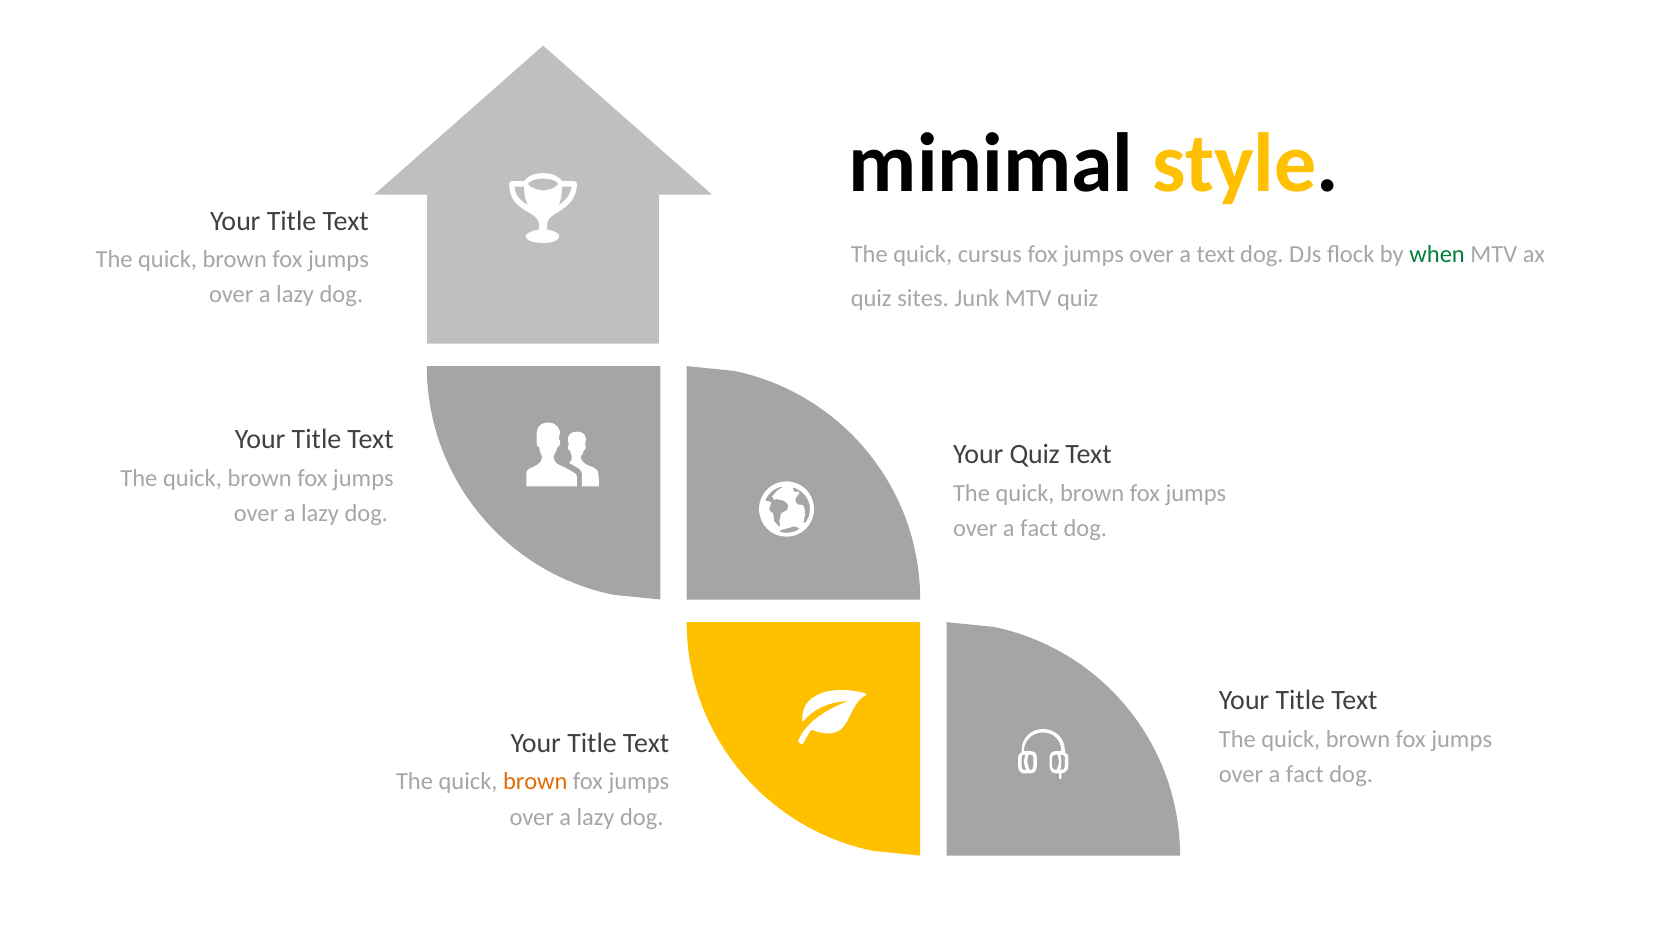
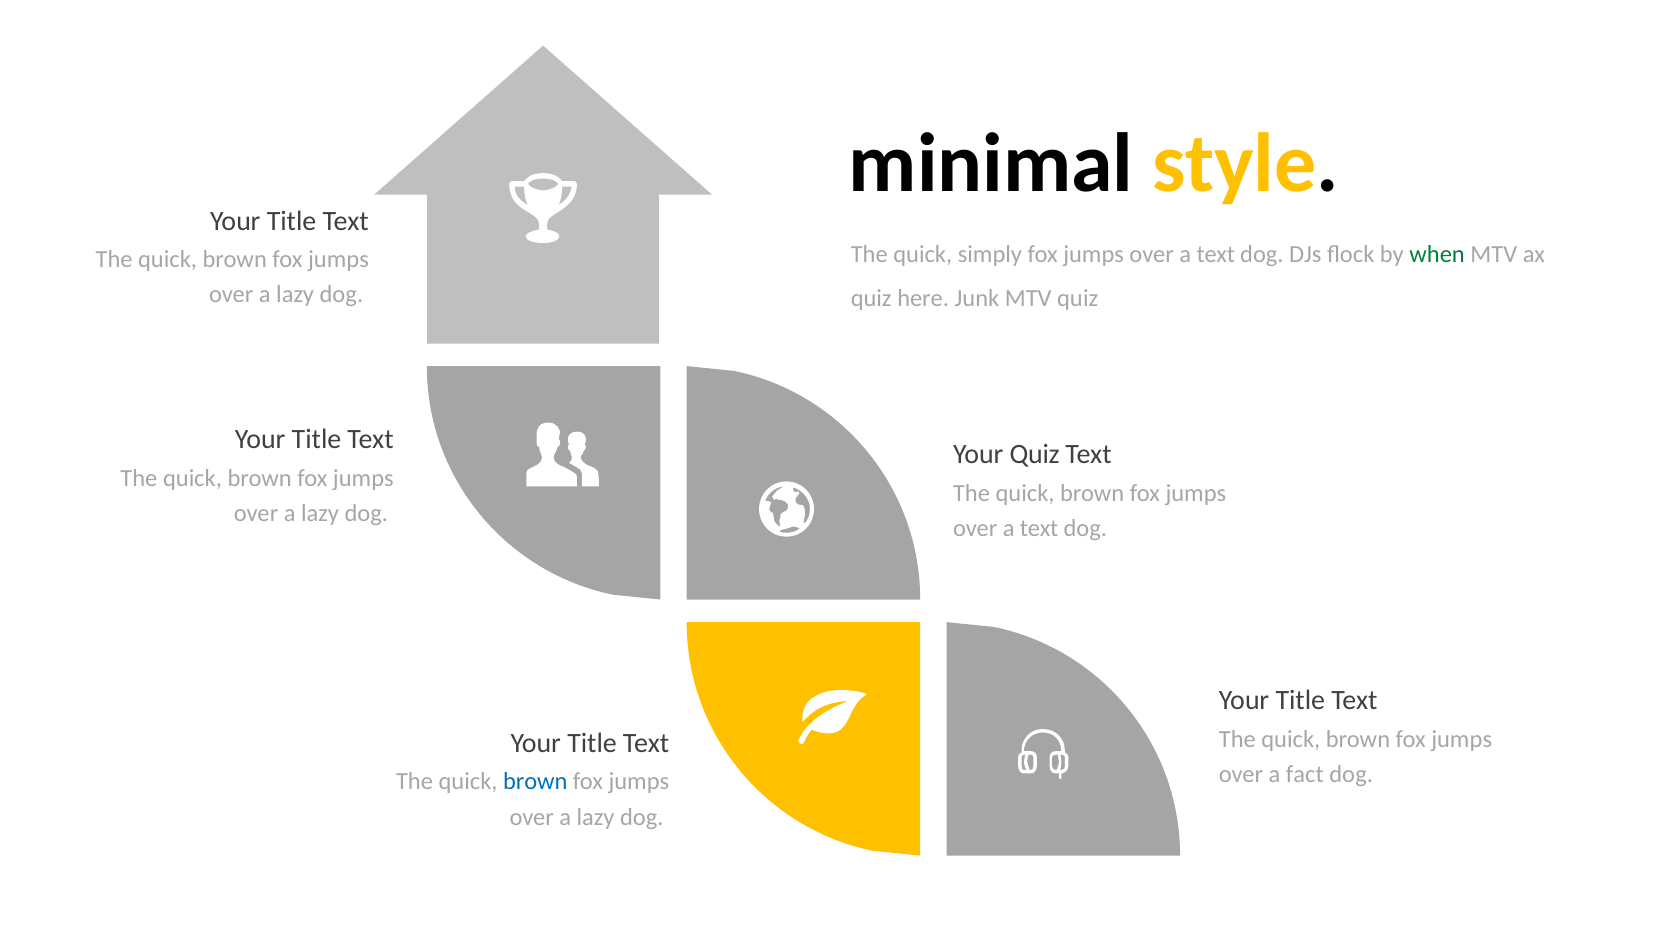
cursus: cursus -> simply (990, 254)
sites: sites -> here (923, 298)
fact: fact -> text (1039, 528)
brown colour: orange -> blue (535, 782)
